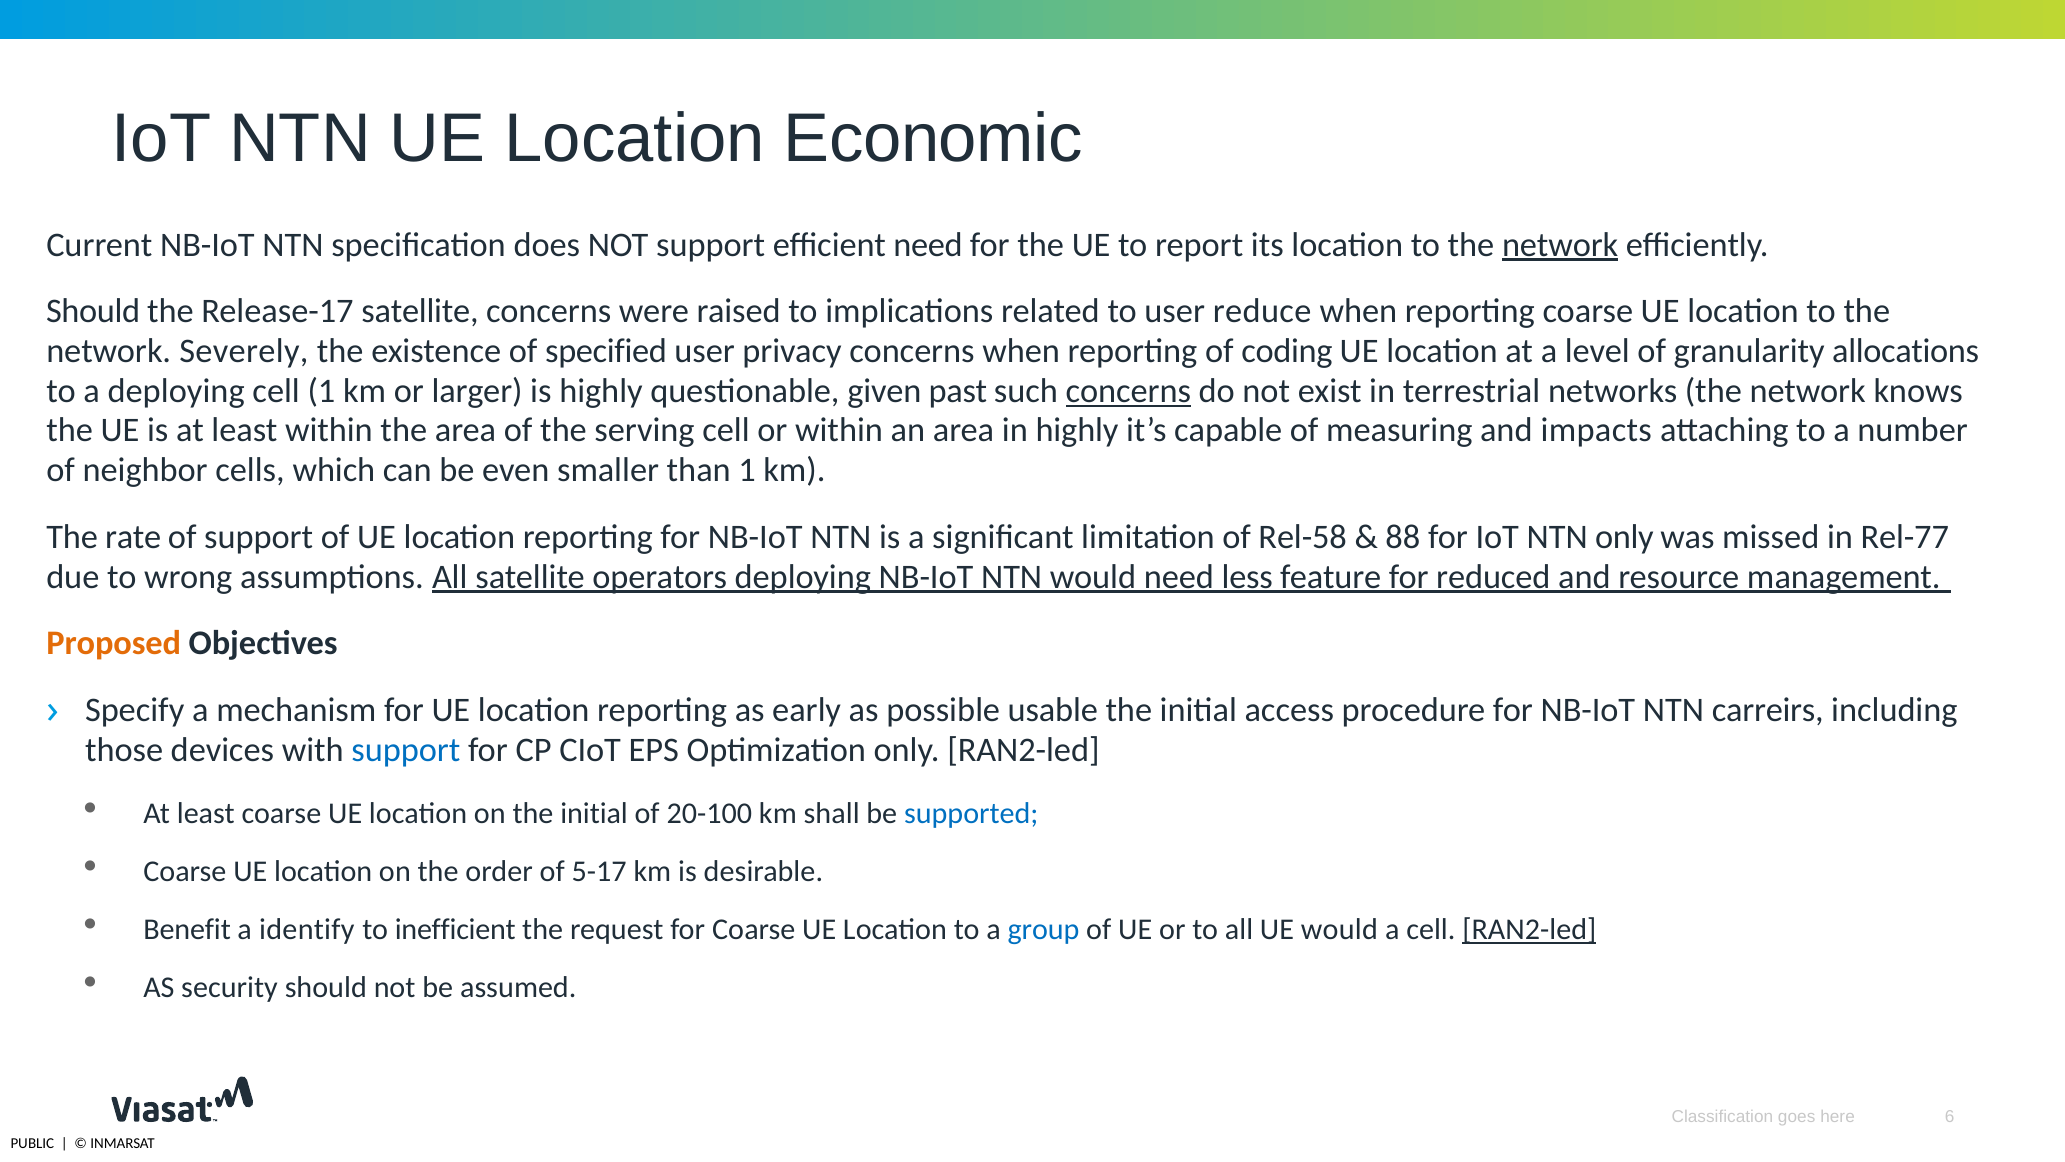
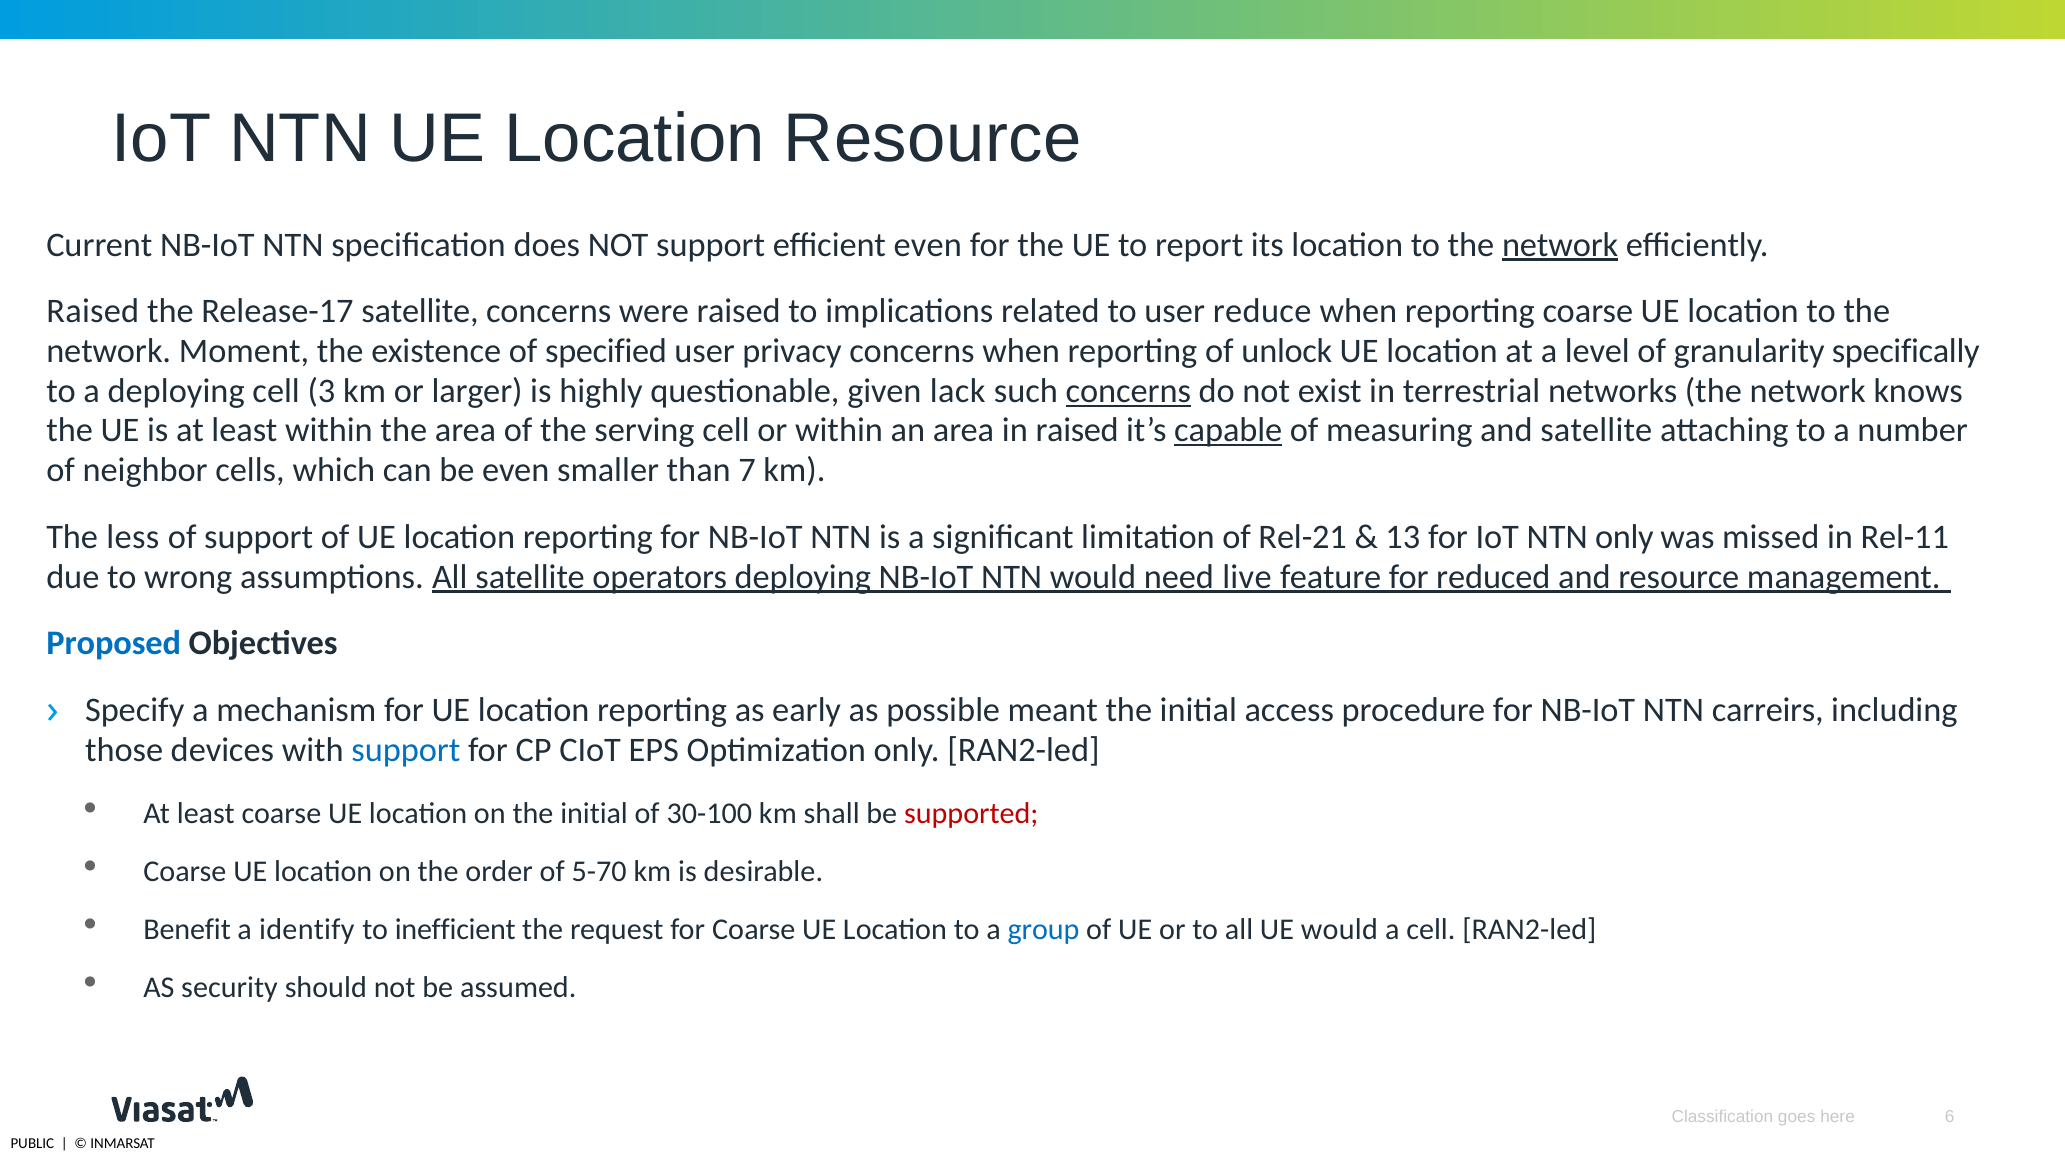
Location Economic: Economic -> Resource (933, 139)
efficient need: need -> even (928, 245)
Should: Should -> Raised (93, 311)
Severely: Severely -> Moment (244, 351)
coding: coding -> unlock (1287, 351)
allocations: allocations -> specifically (1906, 351)
cell 1: 1 -> 3 (321, 391)
past: past -> lack (958, 391)
in highly: highly -> raised (1077, 430)
capable underline: none -> present (1228, 430)
and impacts: impacts -> satellite (1596, 430)
than 1: 1 -> 7 (747, 470)
rate: rate -> less (133, 537)
Rel-58: Rel-58 -> Rel-21 (1303, 537)
88: 88 -> 13 (1403, 537)
Rel-77: Rel-77 -> Rel-11 (1905, 537)
less: less -> live (1247, 576)
Proposed colour: orange -> blue (114, 643)
usable: usable -> meant (1053, 710)
20-100: 20-100 -> 30-100 (709, 814)
supported colour: blue -> red (971, 814)
5-17: 5-17 -> 5-70 (599, 872)
RAN2-led underline: present -> none (1529, 930)
